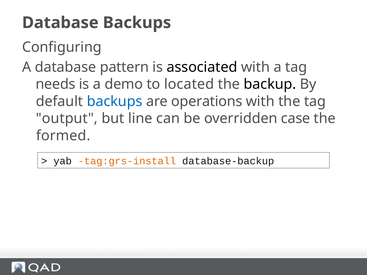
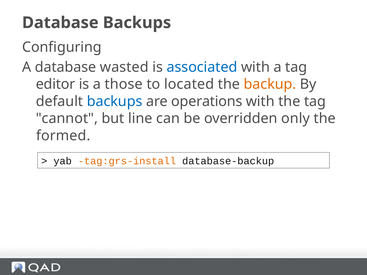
pattern: pattern -> wasted (124, 67)
associated colour: black -> blue (202, 67)
needs: needs -> editor (56, 84)
demo: demo -> those (124, 84)
backup colour: black -> orange (270, 84)
output: output -> cannot (67, 119)
case: case -> only (296, 119)
